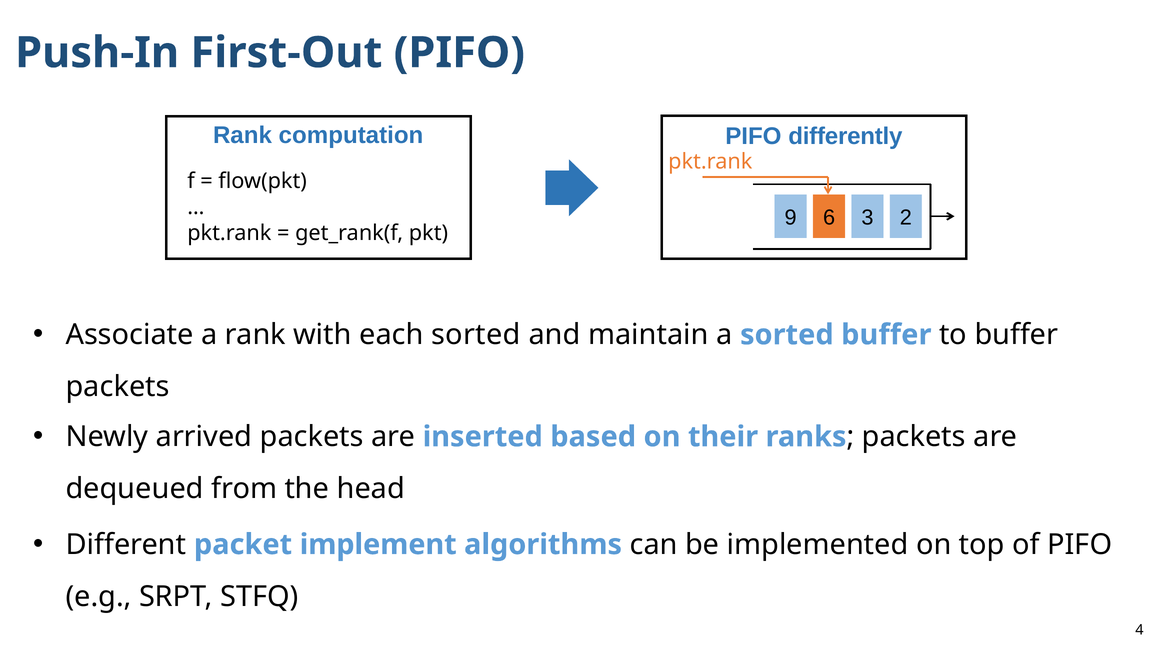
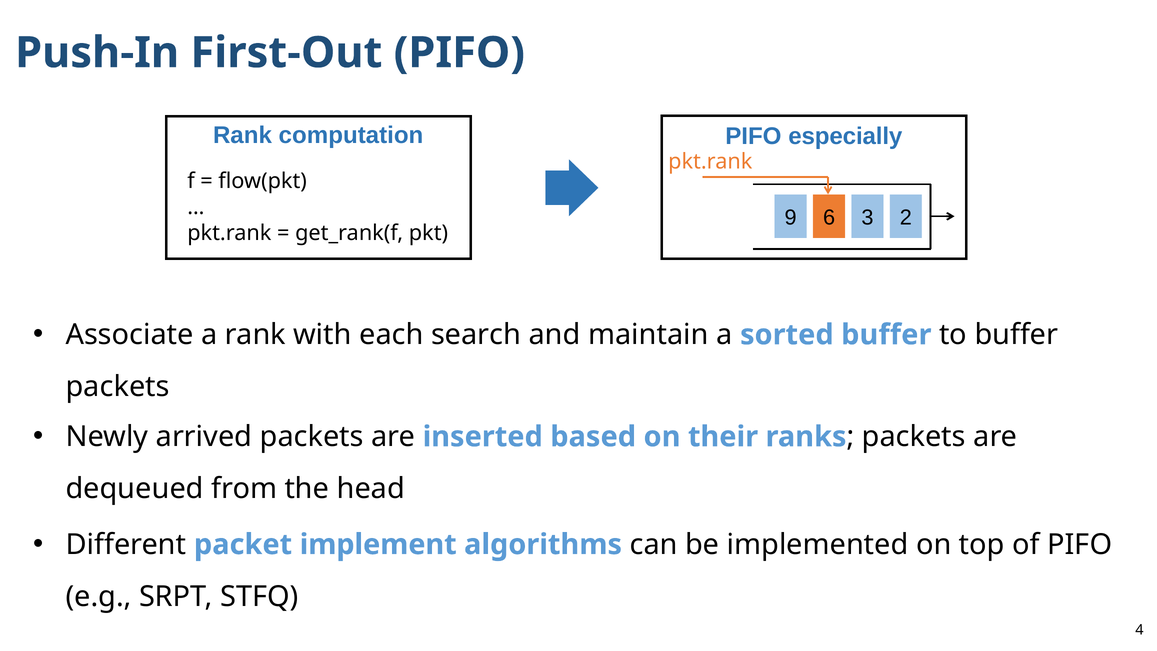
differently: differently -> especially (845, 136)
each sorted: sorted -> search (476, 335)
